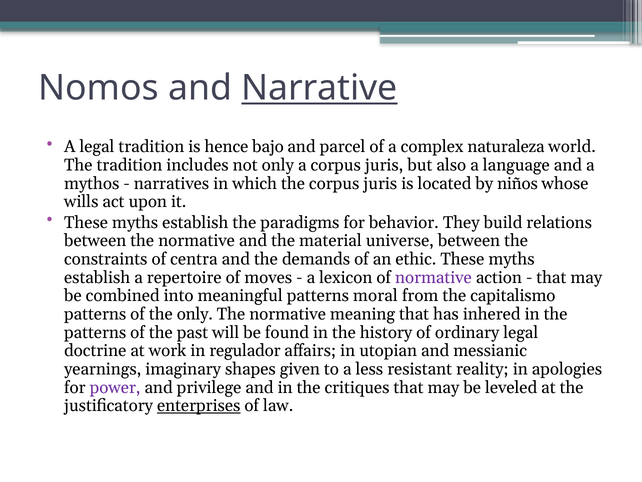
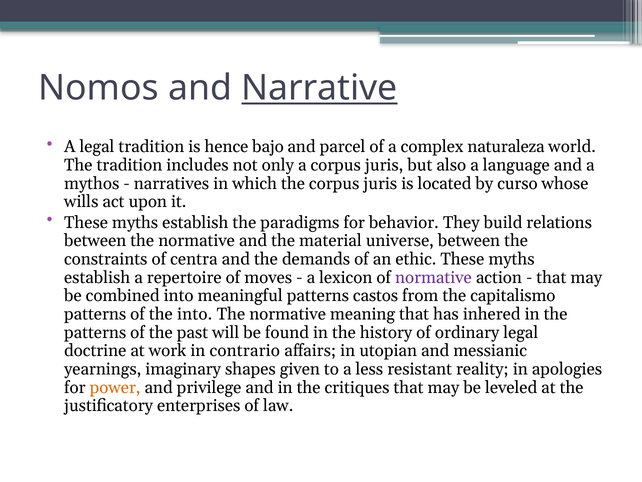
niños: niños -> curso (517, 183)
moral: moral -> castos (376, 296)
the only: only -> into (195, 314)
regulador: regulador -> contrario (245, 350)
power colour: purple -> orange (115, 387)
enterprises underline: present -> none (199, 405)
